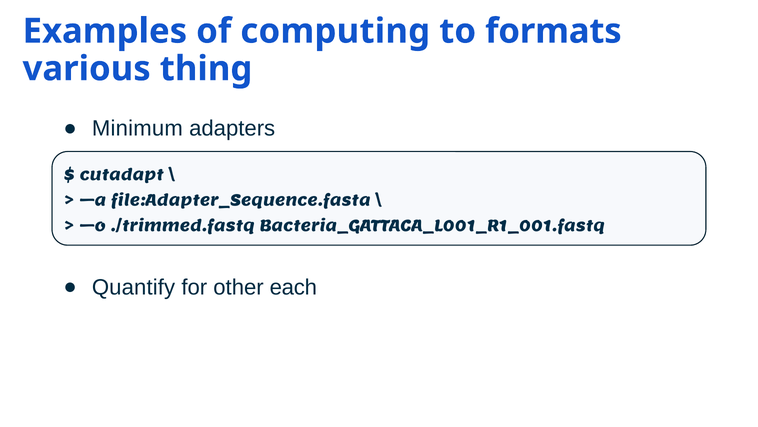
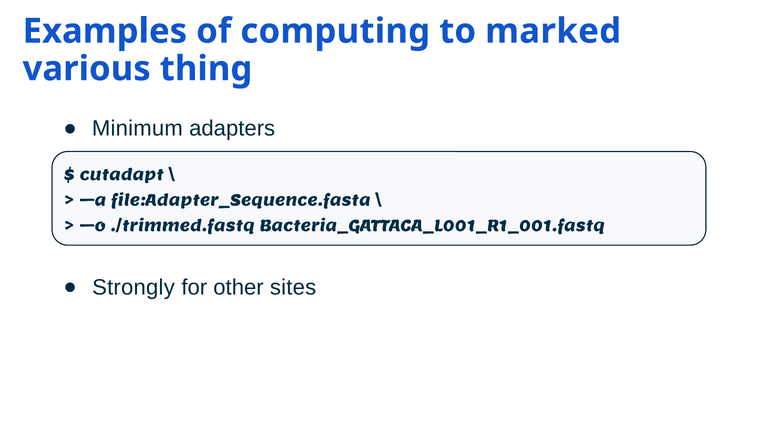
formats: formats -> marked (553, 31)
Quantify: Quantify -> Strongly (133, 287)
each: each -> sites (293, 287)
